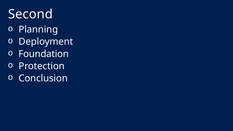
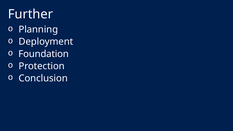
Second: Second -> Further (30, 14)
